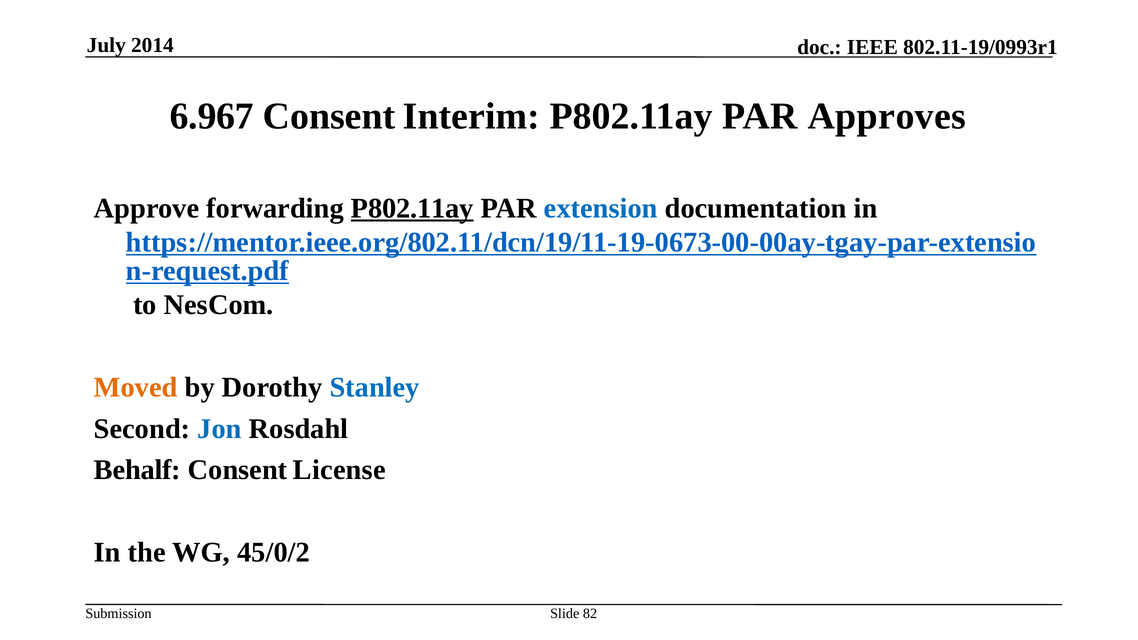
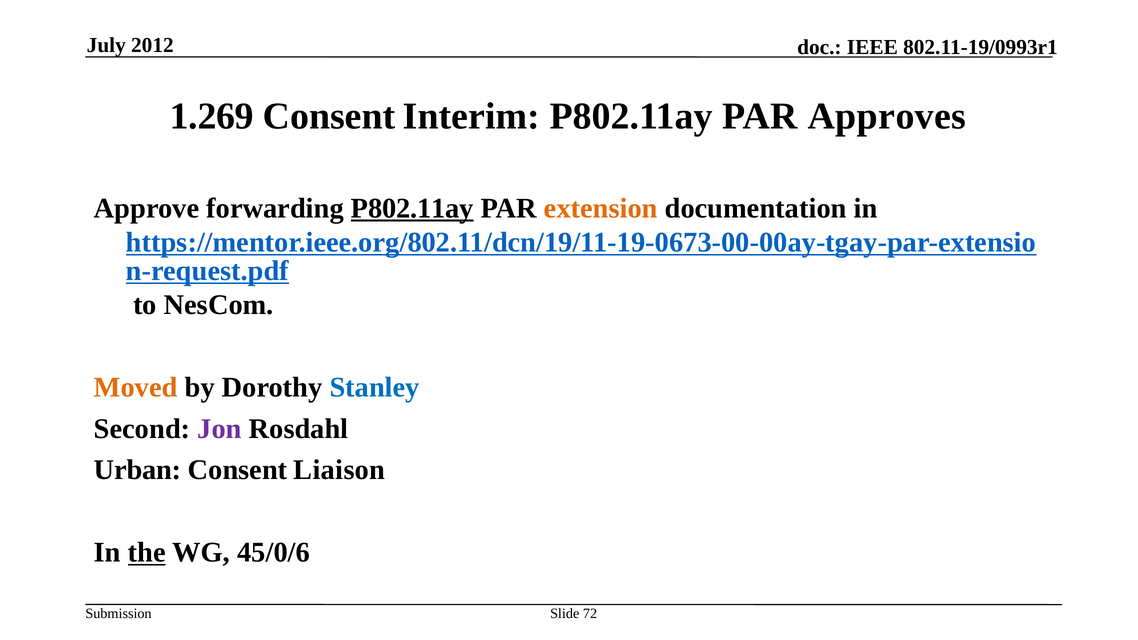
2014: 2014 -> 2012 (152, 45)
6.967: 6.967 -> 1.269 (212, 116)
extension colour: blue -> orange (601, 208)
Jon colour: blue -> purple (219, 429)
Behalf: Behalf -> Urban (137, 470)
License: License -> Liaison (339, 470)
the underline: none -> present (147, 553)
45/0/2: 45/0/2 -> 45/0/6 (274, 553)
82: 82 -> 72 (590, 614)
